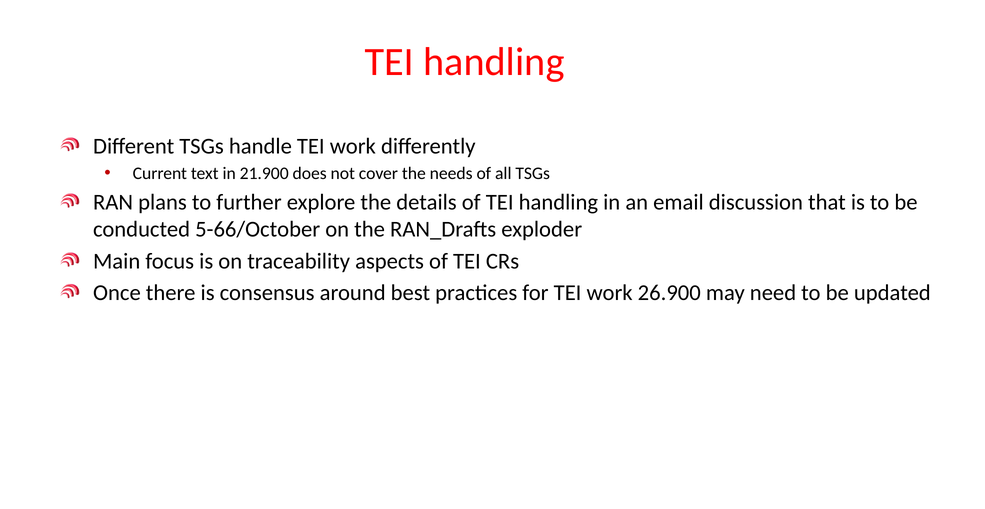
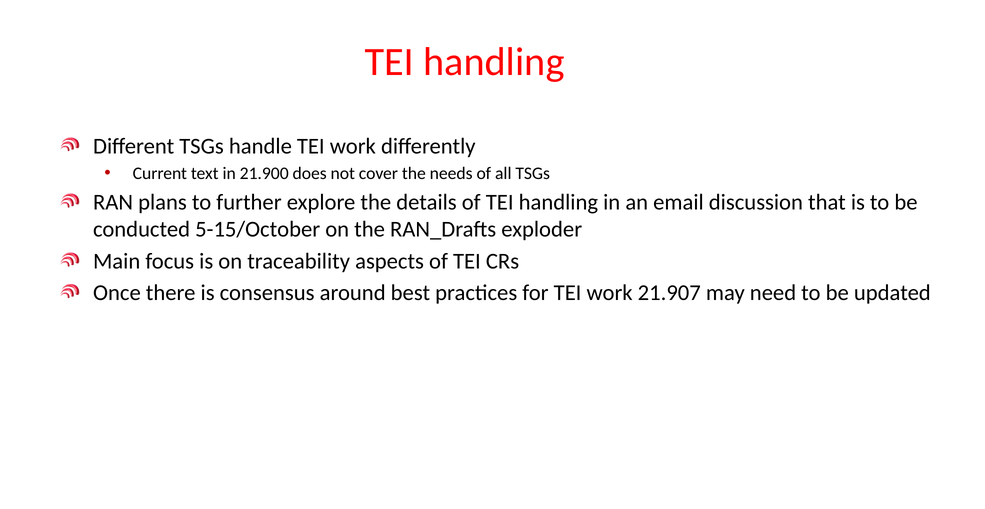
5-66/October: 5-66/October -> 5-15/October (258, 230)
26.900: 26.900 -> 21.907 (669, 293)
